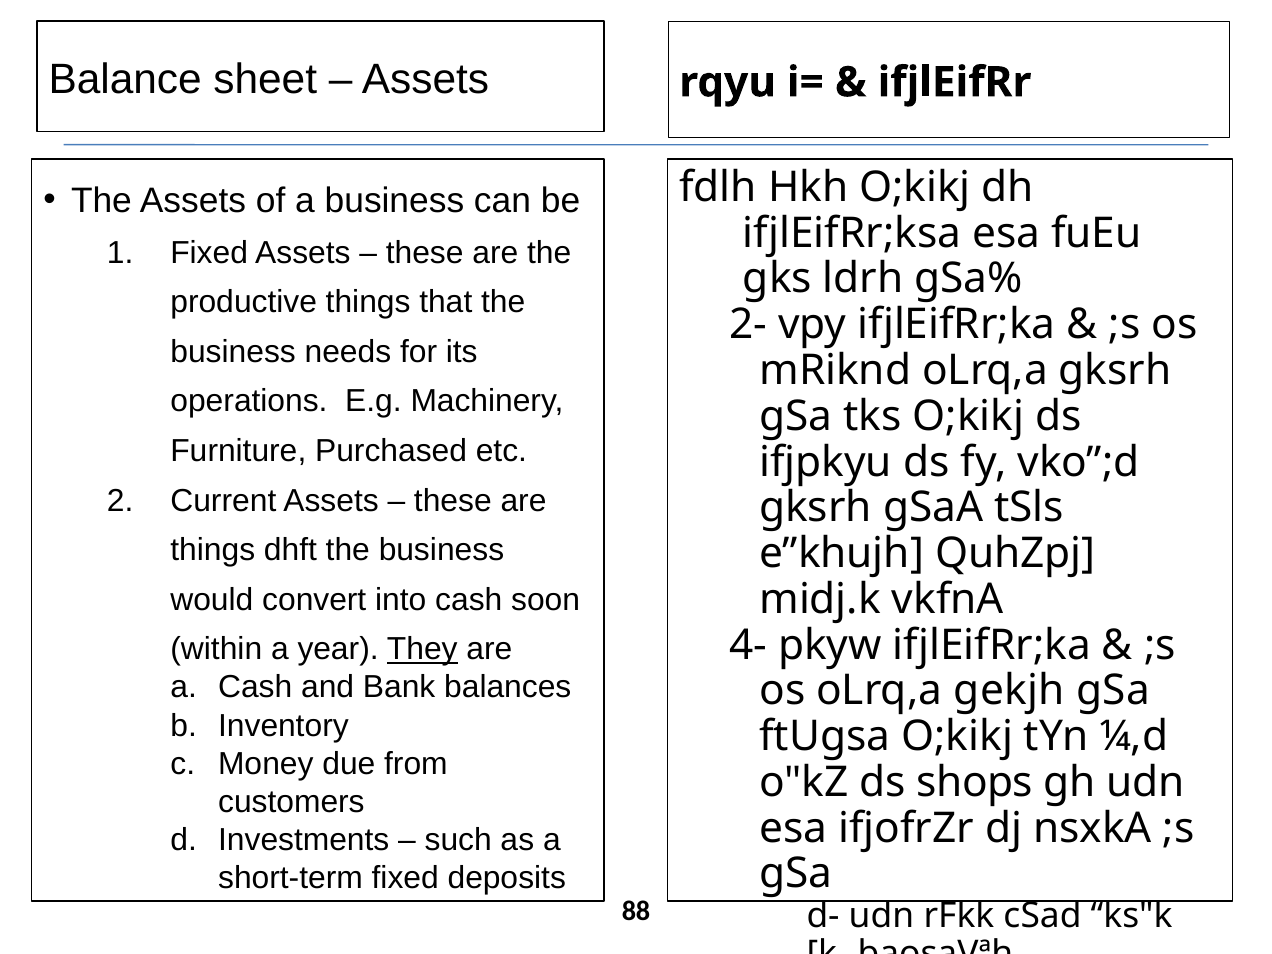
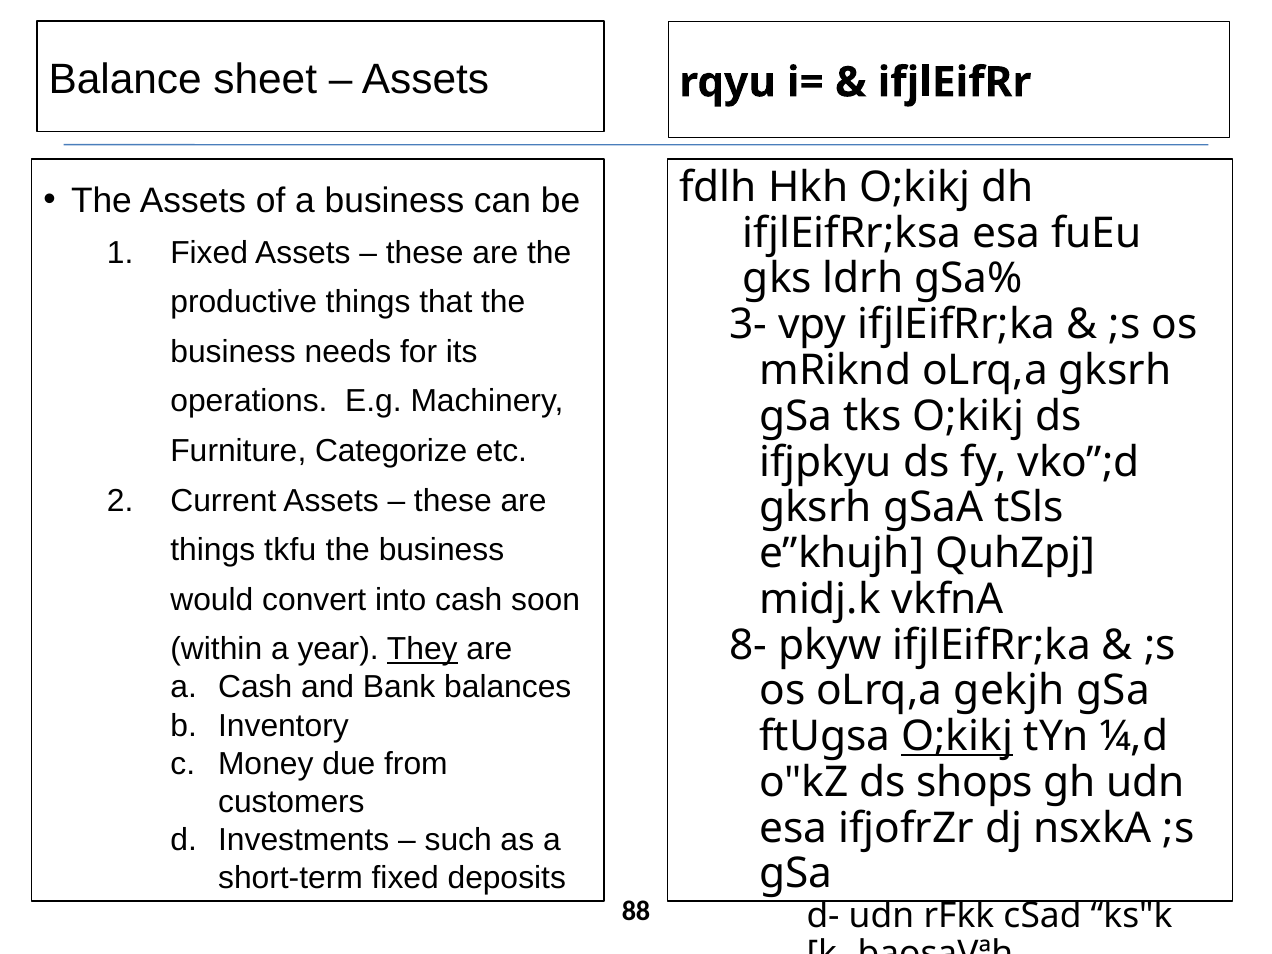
2-: 2- -> 3- (748, 325)
Purchased: Purchased -> Categorize (391, 451)
dhft: dhft -> tkfu (290, 550)
4-: 4- -> 8- (748, 645)
O;kikj underline: none -> present (957, 737)
